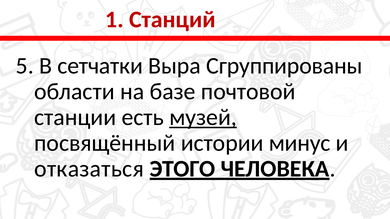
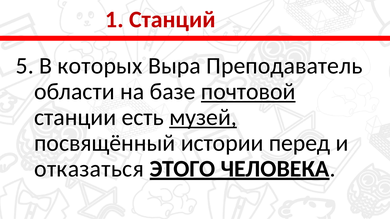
сетчатки: сетчатки -> которых (100, 66)
Сгруппированы: Сгруппированы -> Преподаватель (284, 66)
почтовой underline: none -> present (248, 92)
минус: минус -> перед (300, 143)
